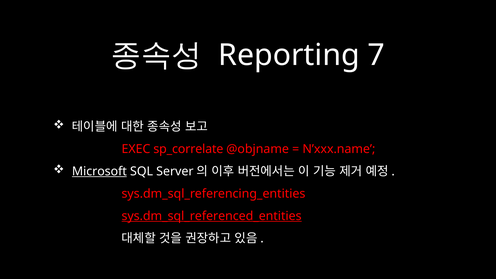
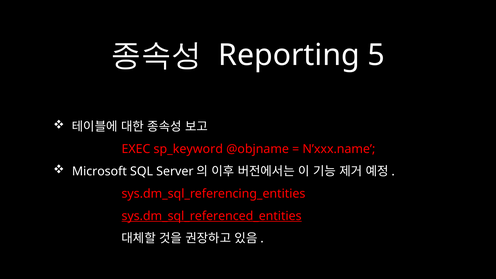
7: 7 -> 5 (376, 55)
sp_correlate: sp_correlate -> sp_keyword (188, 149)
Microsoft underline: present -> none (99, 171)
